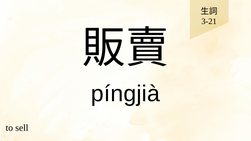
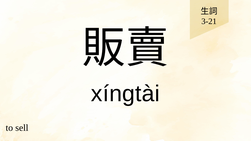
píngjià: píngjià -> xíngtài (125, 94)
